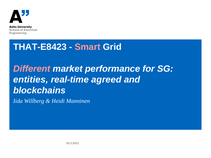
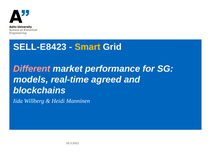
THAT-E8423: THAT-E8423 -> SELL-E8423 (40, 47)
Smart colour: pink -> yellow (88, 47)
entities: entities -> models (31, 80)
